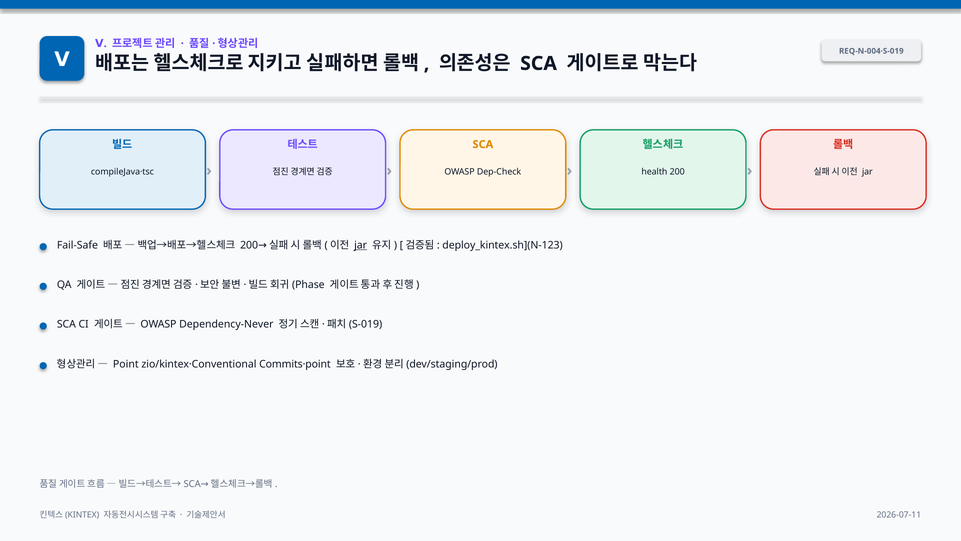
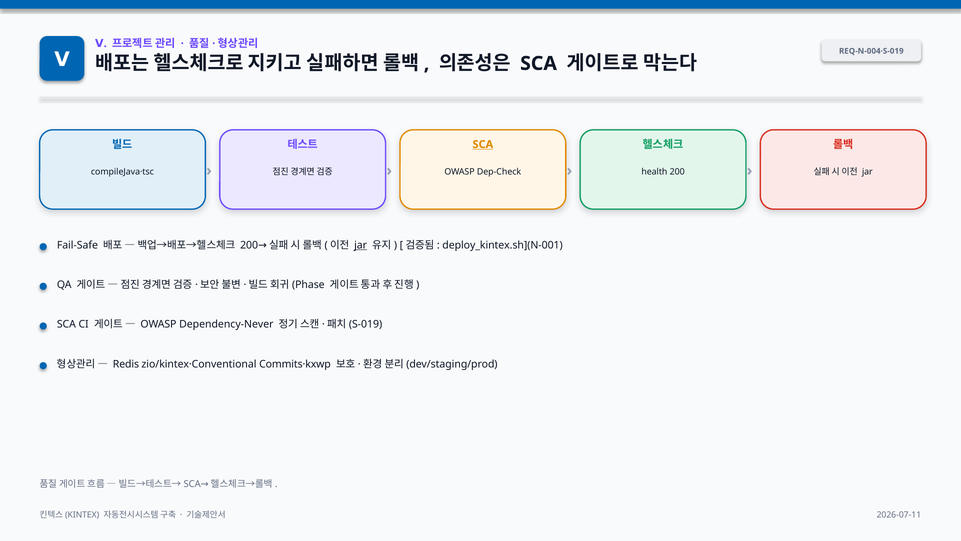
SCA underline: none -> present (483, 144)
deploy_kintex.sh](N-123: deploy_kintex.sh](N-123 -> deploy_kintex.sh](N-001 (503, 245)
Point: Point -> Redis (126, 364)
Commits·point: Commits·point -> Commits·kxwp (295, 364)
